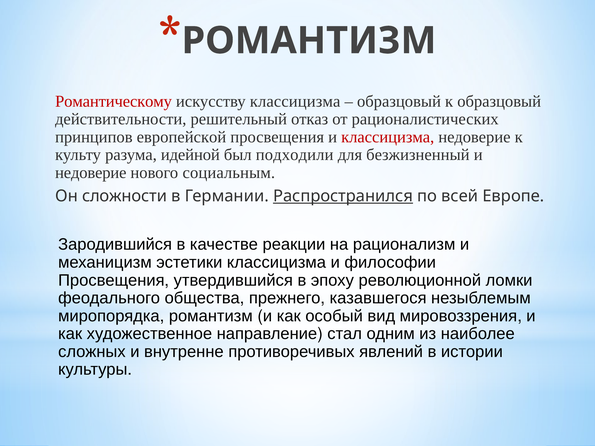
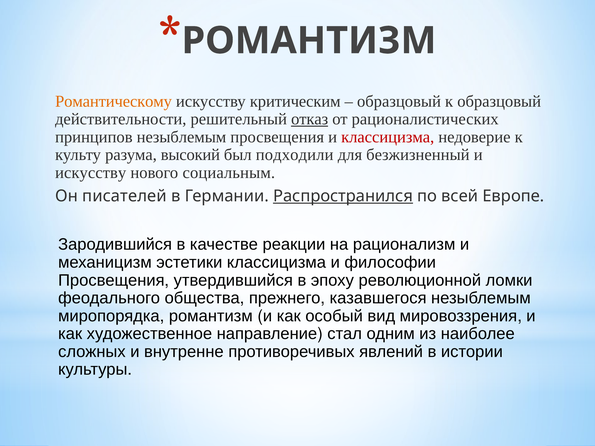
Романтическому colour: red -> orange (114, 101)
искусству классицизма: классицизма -> критическим (295, 101)
отказ underline: none -> present (310, 119)
принципов европейской: европейской -> незыблемым (181, 137)
идейной: идейной -> высокий (190, 155)
недоверие: недоверие -> искусству (91, 173)
сложности: сложности -> писателей (124, 196)
